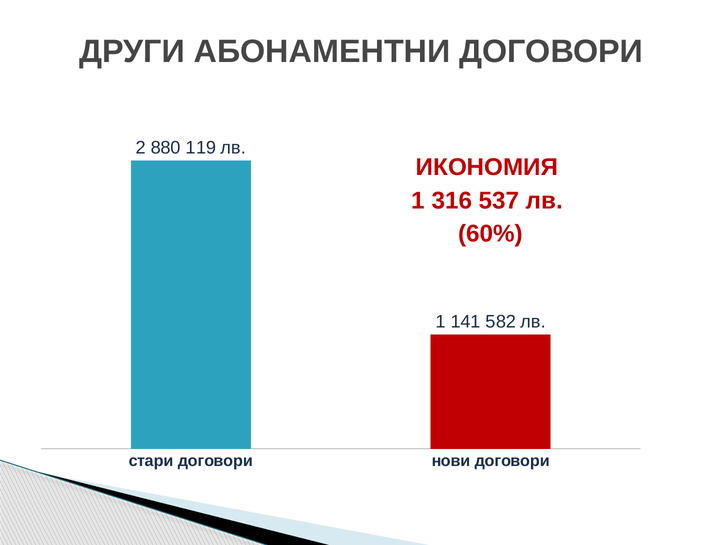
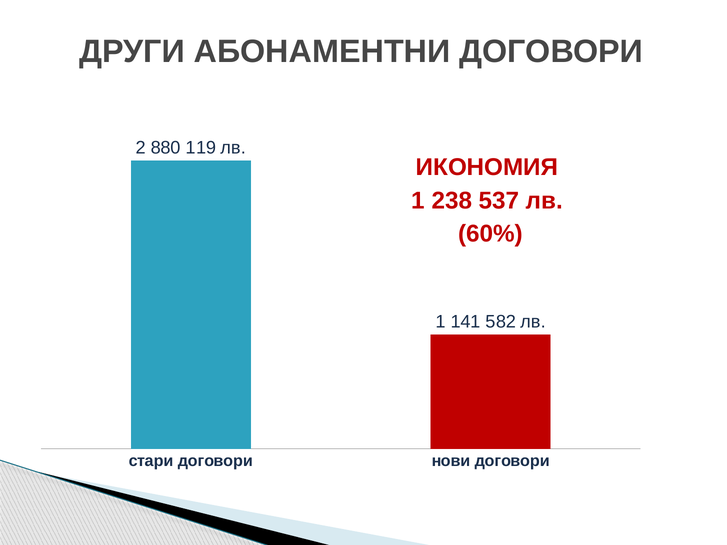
316: 316 -> 238 (452, 201)
